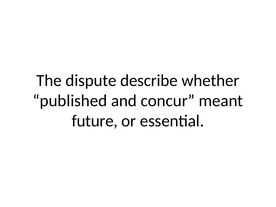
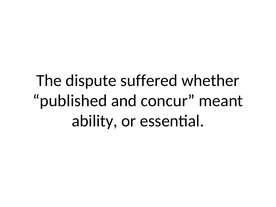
describe: describe -> suffered (149, 81)
future: future -> ability (95, 121)
